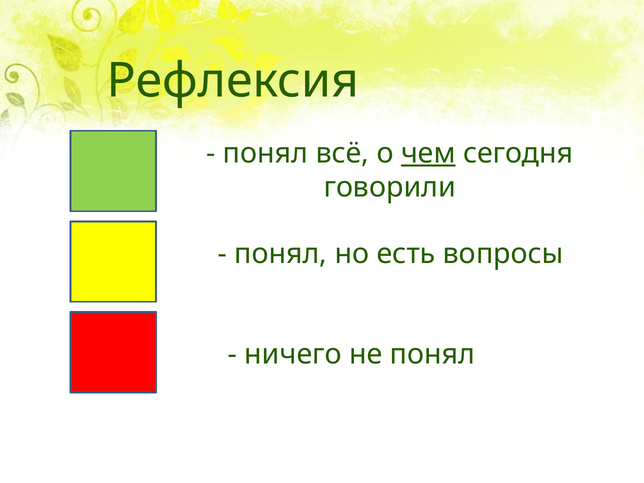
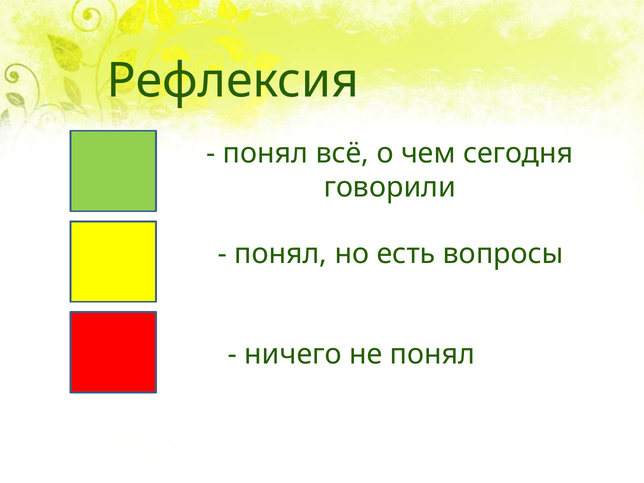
чем underline: present -> none (428, 153)
